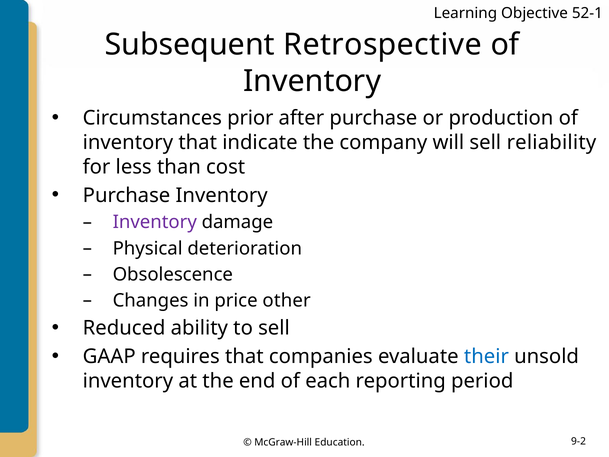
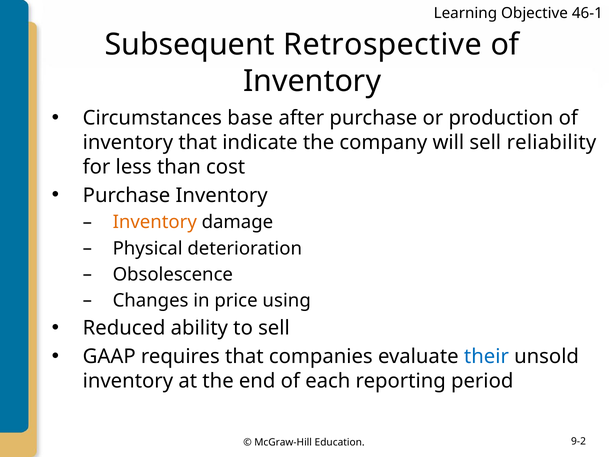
52-1: 52-1 -> 46-1 (587, 13)
prior: prior -> base (250, 118)
Inventory colour: purple -> orange (155, 222)
other: other -> using (287, 300)
